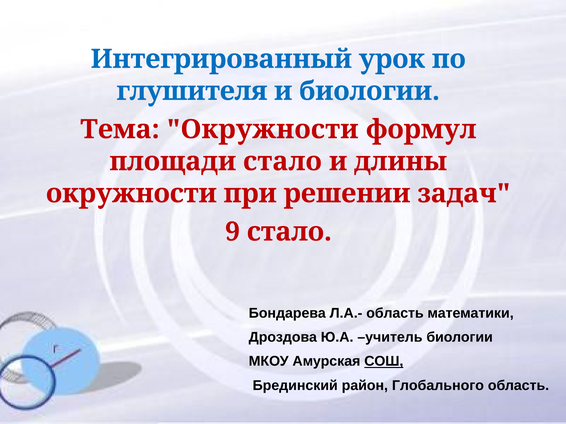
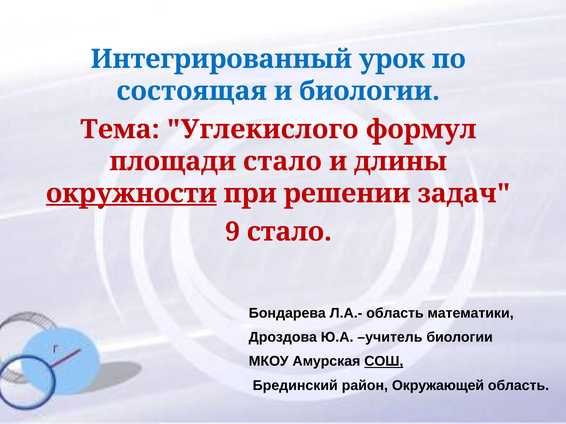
глушителя: глушителя -> состоящая (192, 91)
Тема Окружности: Окружности -> Углекислого (263, 130)
окружности underline: none -> present (131, 194)
Глобального: Глобального -> Окружающей (438, 386)
